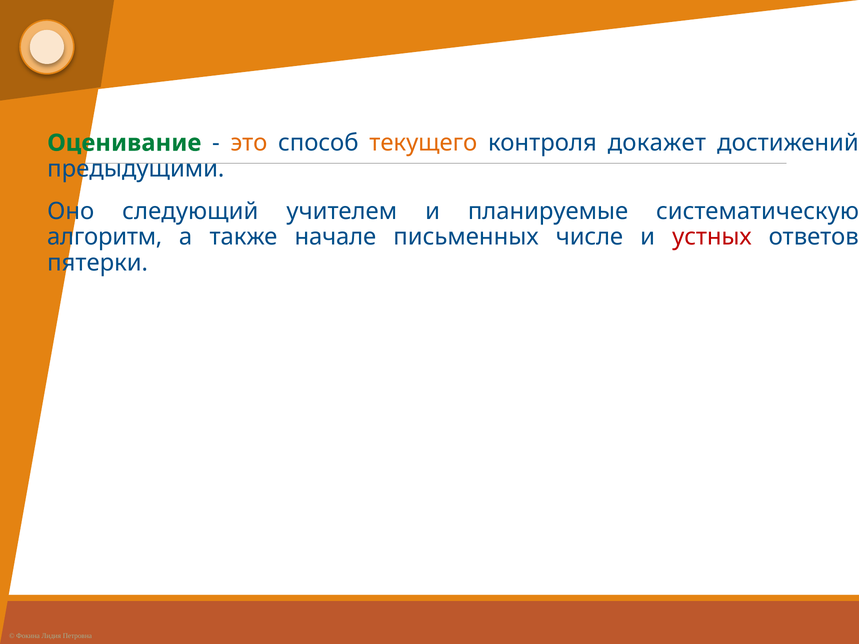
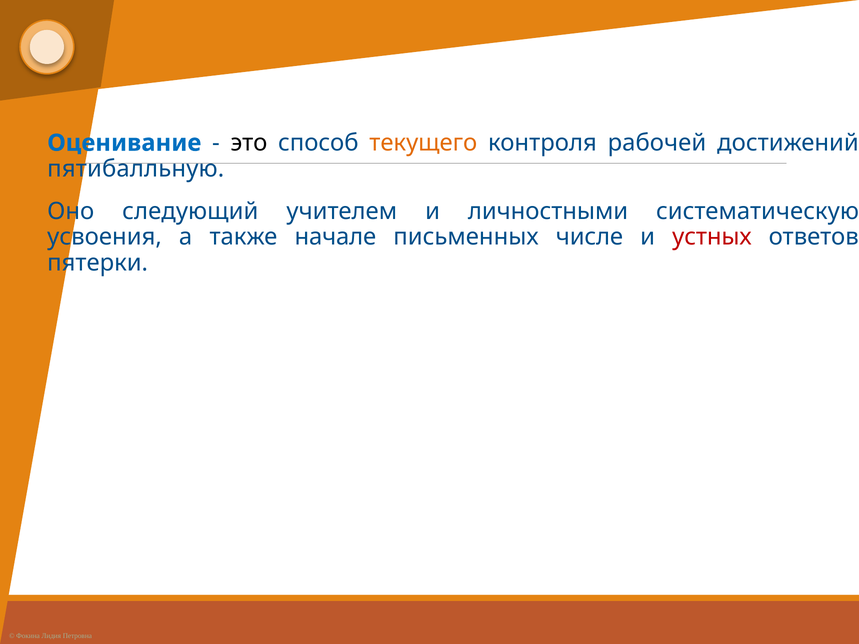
Оценивание colour: green -> blue (124, 143)
это colour: orange -> black (249, 143)
докажет: докажет -> рабочей (657, 143)
предыдущими: предыдущими -> пятибалльную (136, 169)
планируемые: планируемые -> личностными (548, 211)
алгоритм: алгоритм -> усвоения (105, 237)
